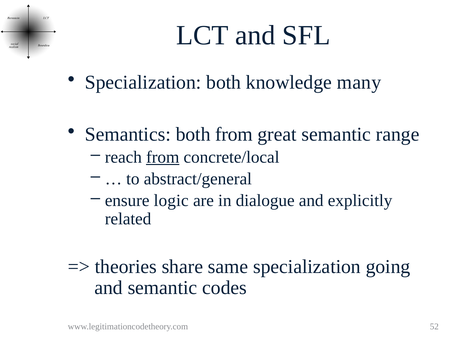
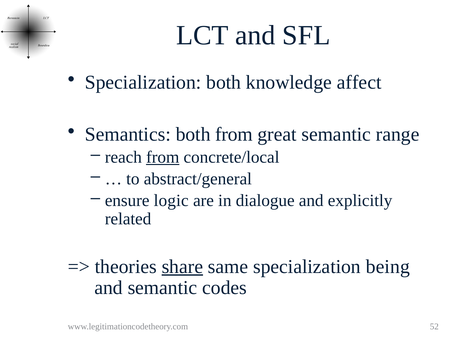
many: many -> affect (359, 82)
share underline: none -> present (182, 267)
going: going -> being (388, 267)
